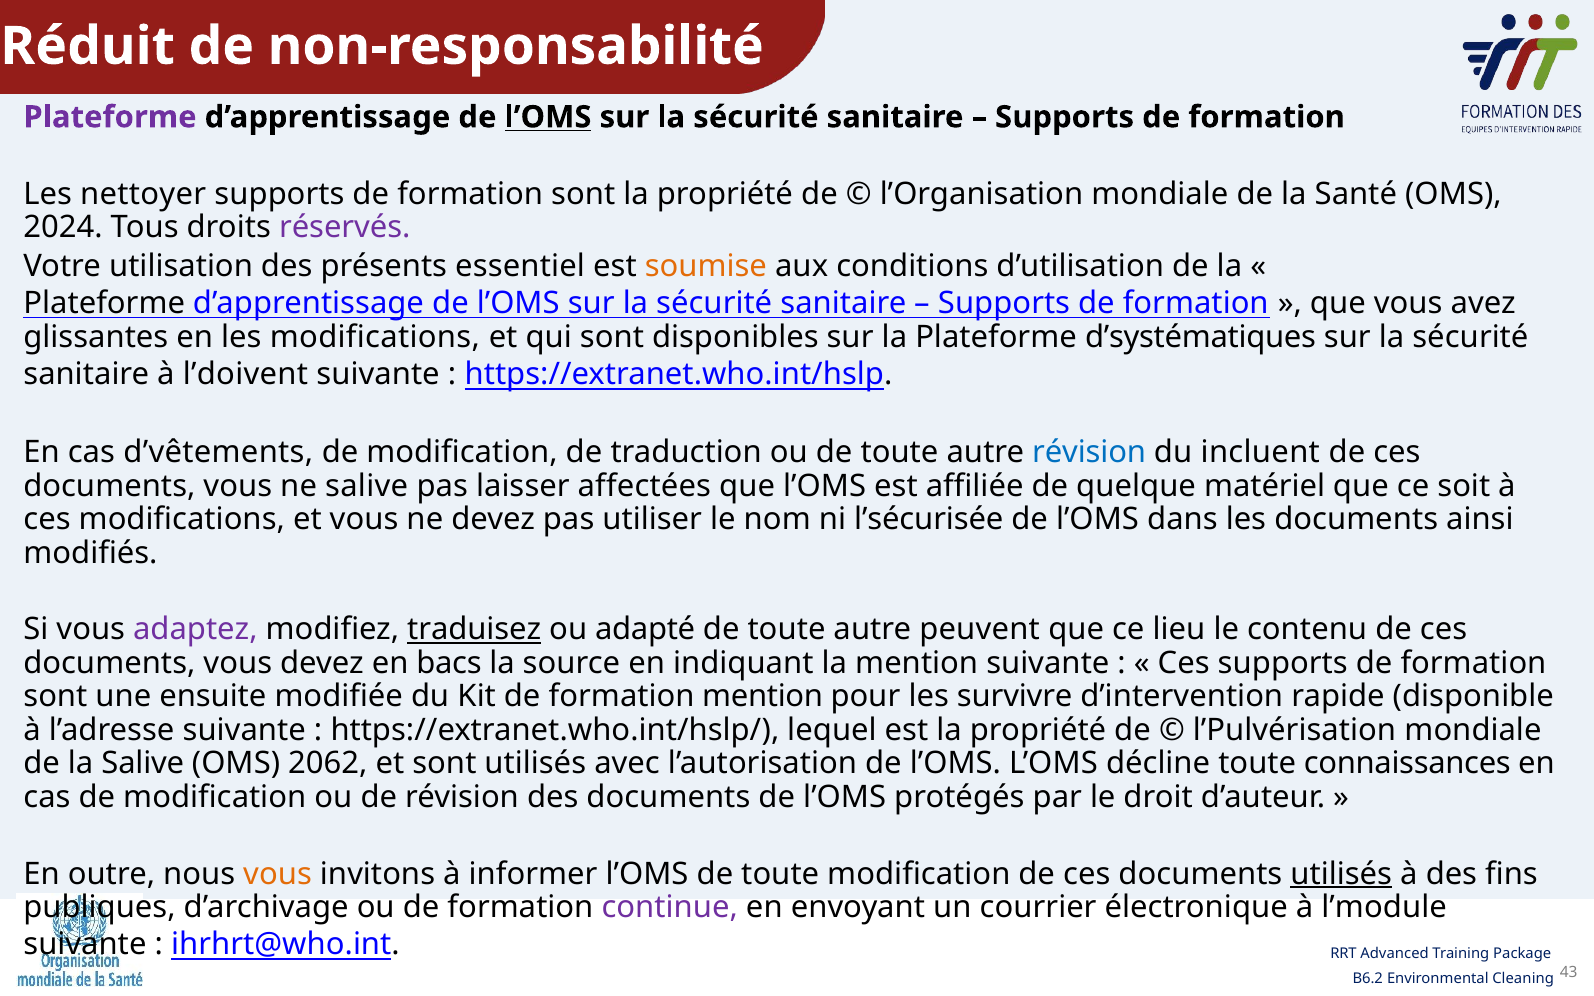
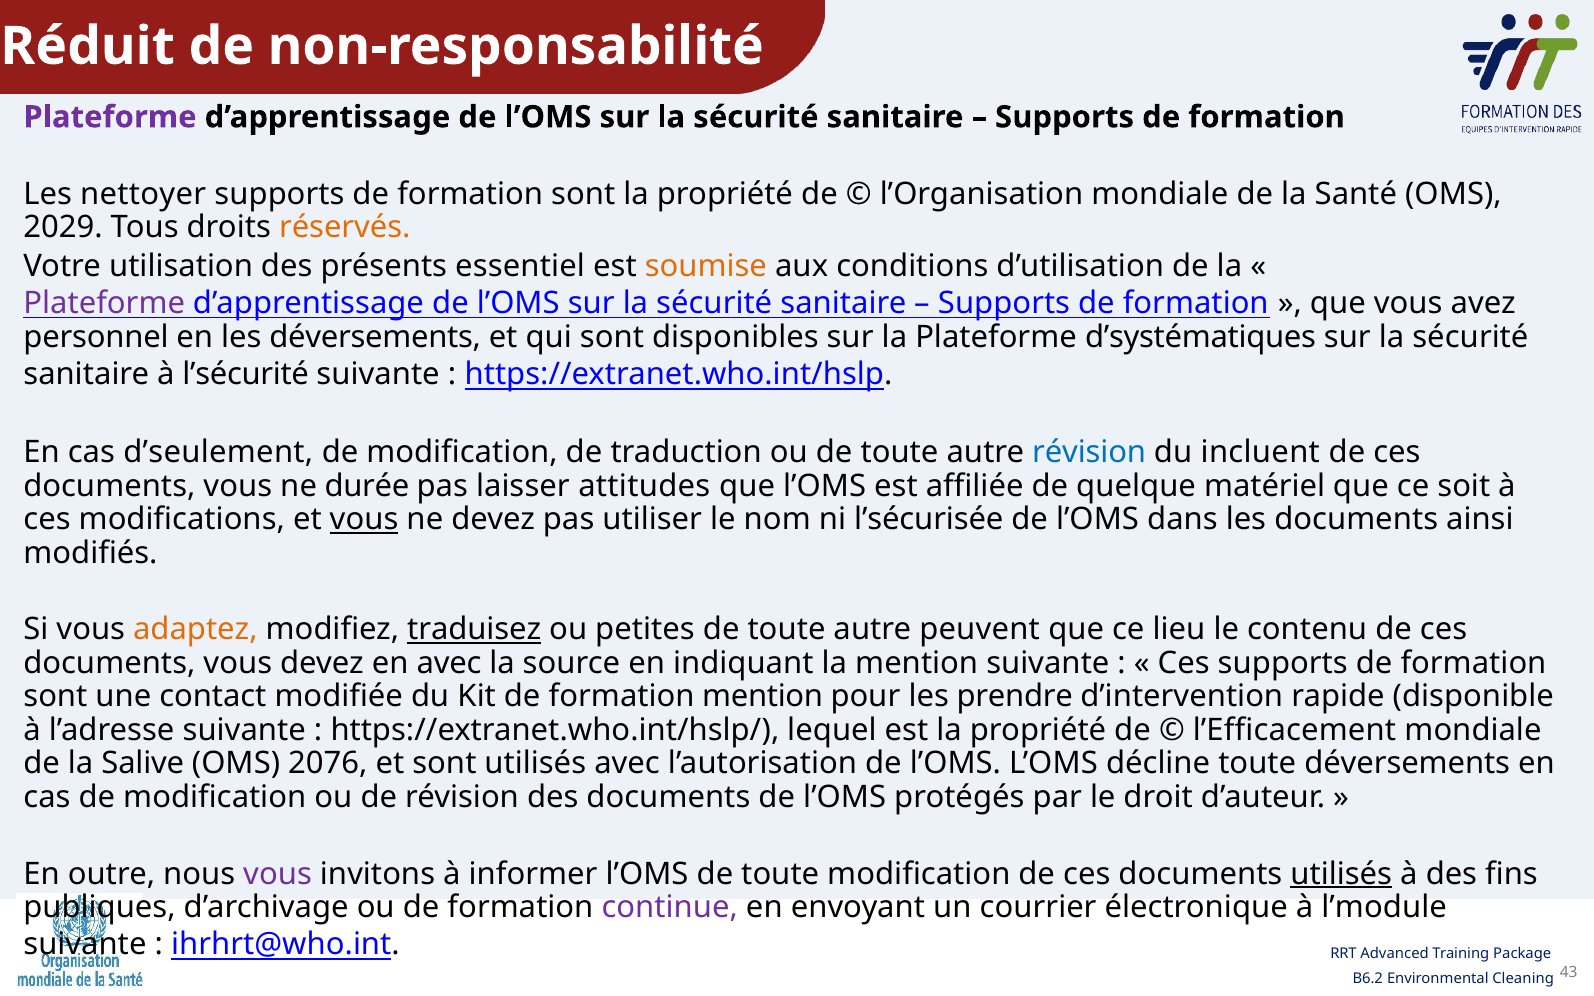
l’OMS underline: present -> none (548, 117)
2024: 2024 -> 2029 (63, 228)
réservés colour: purple -> orange (345, 228)
Plateforme colour: black -> purple (104, 303)
glissantes: glissantes -> personnel (96, 338)
les modifications: modifications -> déversements (375, 338)
l’doivent: l’doivent -> l’sécurité (246, 375)
d’vêtements: d’vêtements -> d’seulement (218, 452)
ne salive: salive -> durée (367, 486)
affectées: affectées -> attitudes (644, 486)
vous underline: none -> present (364, 519)
adaptez colour: purple -> orange (195, 630)
adapté: adapté -> petites (645, 630)
en bacs: bacs -> avec (449, 663)
ensuite: ensuite -> contact (213, 697)
survivre: survivre -> prendre (1015, 697)
l’Pulvérisation: l’Pulvérisation -> l’Efficacement (1294, 730)
2062: 2062 -> 2076 (328, 764)
toute connaissances: connaissances -> déversements (1407, 764)
vous colour: orange -> purple (278, 874)
